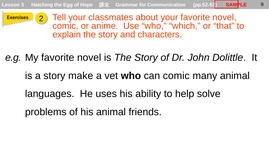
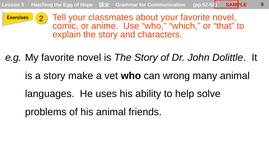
can comic: comic -> wrong (176, 76)
